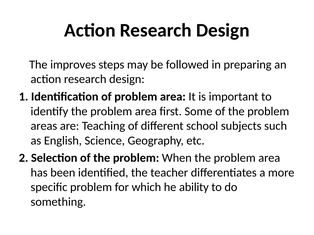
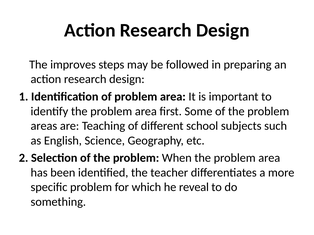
ability: ability -> reveal (194, 188)
